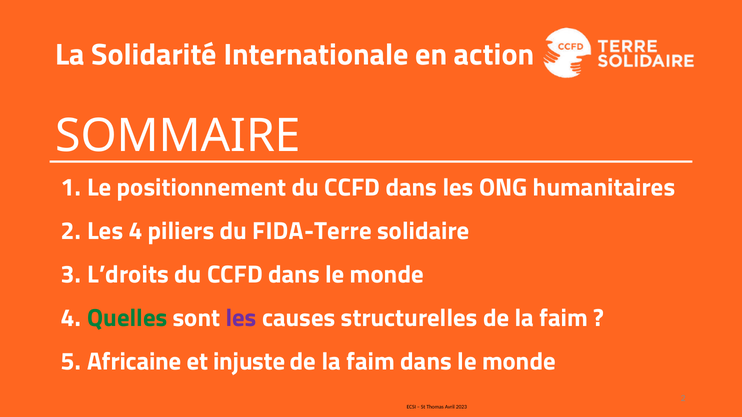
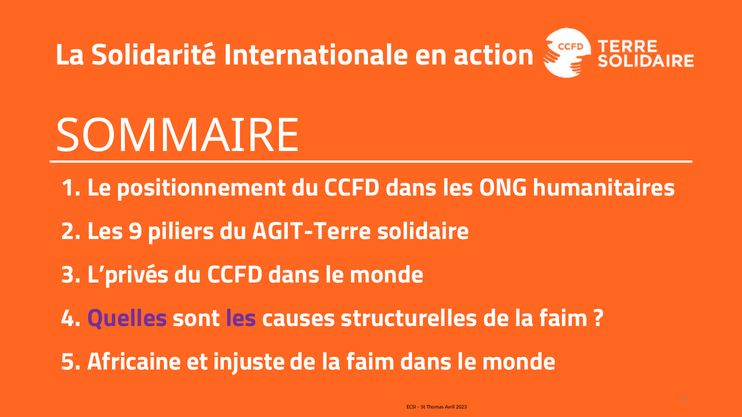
Les 4: 4 -> 9 (136, 231)
FIDA-Terre: FIDA-Terre -> AGIT-Terre (312, 231)
L’droits: L’droits -> L’privés (128, 275)
Quelles colour: green -> purple (127, 319)
